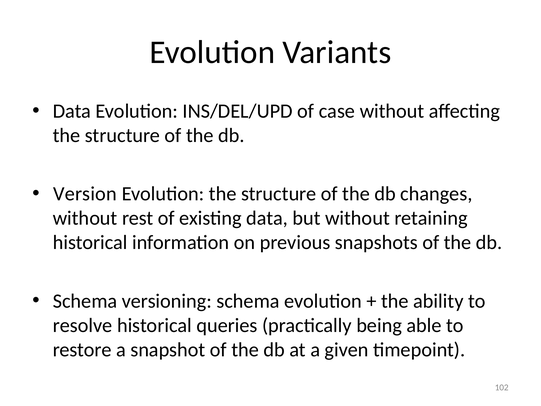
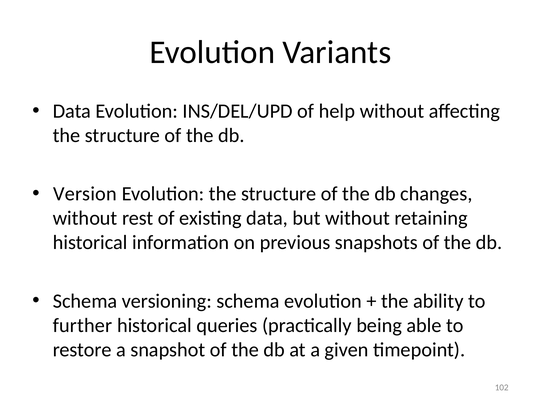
case: case -> help (337, 111)
resolve: resolve -> further (83, 325)
